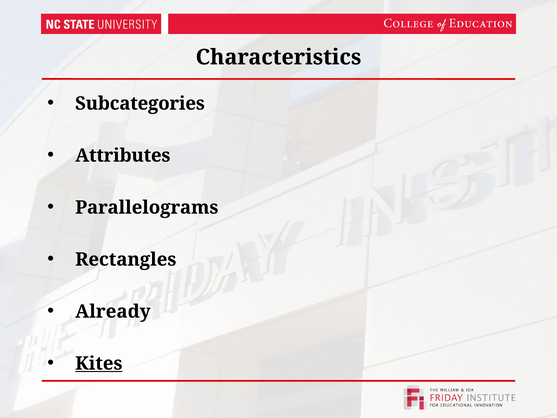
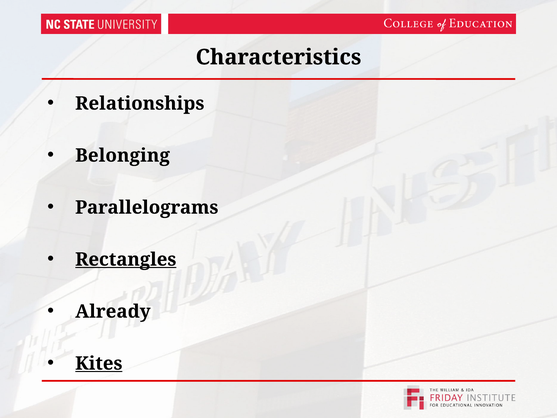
Subcategories: Subcategories -> Relationships (140, 103)
Attributes: Attributes -> Belonging (123, 155)
Rectangles underline: none -> present (126, 259)
